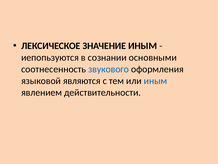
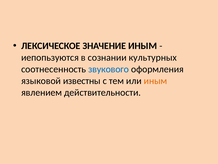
основными: основными -> культурных (153, 57)
являются: являются -> известны (82, 81)
иным colour: blue -> orange (155, 81)
